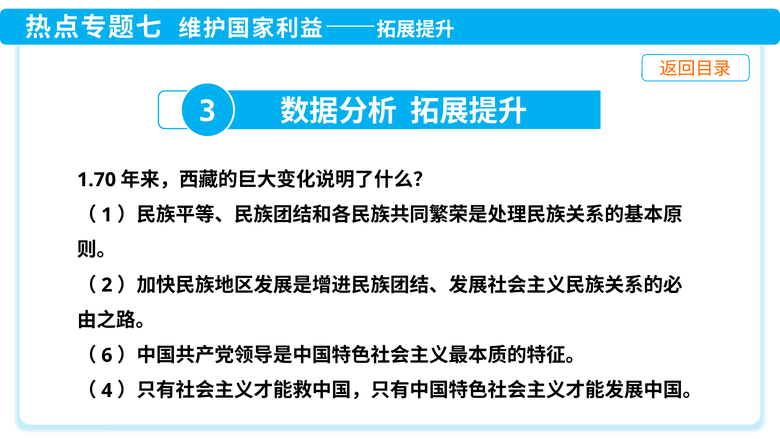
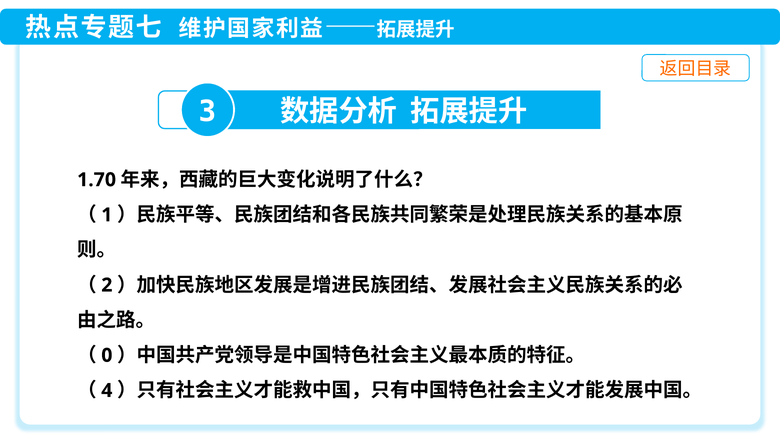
6: 6 -> 0 (107, 355)
